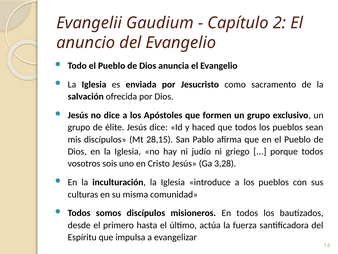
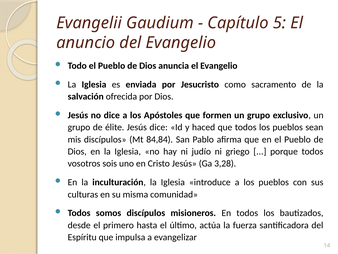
2: 2 -> 5 (280, 23)
28,15: 28,15 -> 84,84 (160, 139)
